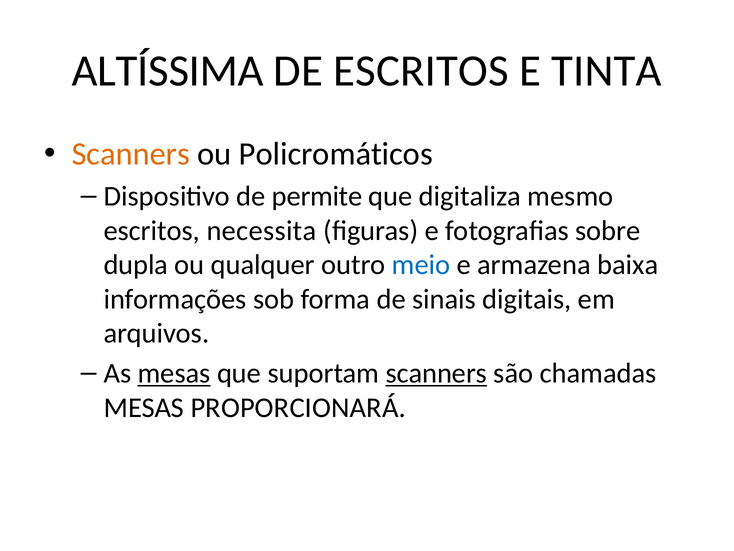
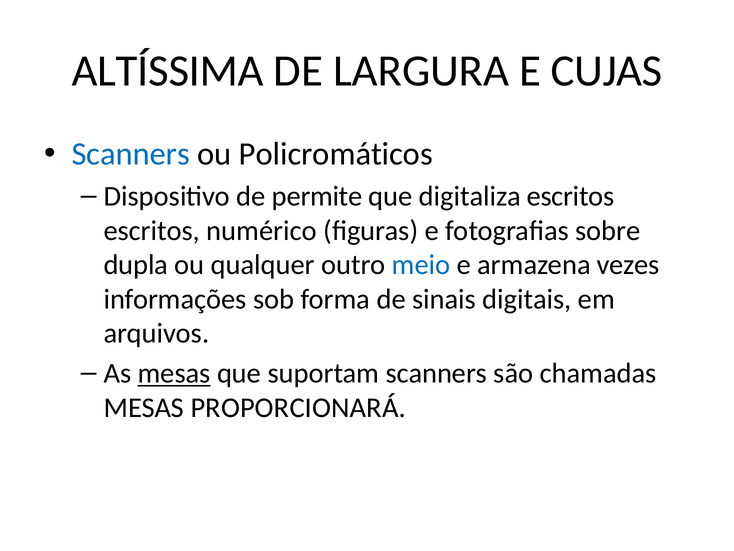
DE ESCRITOS: ESCRITOS -> LARGURA (421, 71)
TINTA: TINTA -> CUJAS (607, 71)
Scanners colour: orange -> blue (131, 154)
digitaliza mesmo: mesmo -> escritos (570, 196)
necessita: necessita -> numérico (262, 230)
baixa: baixa -> vezes (628, 265)
scanners underline: present -> none (436, 373)
